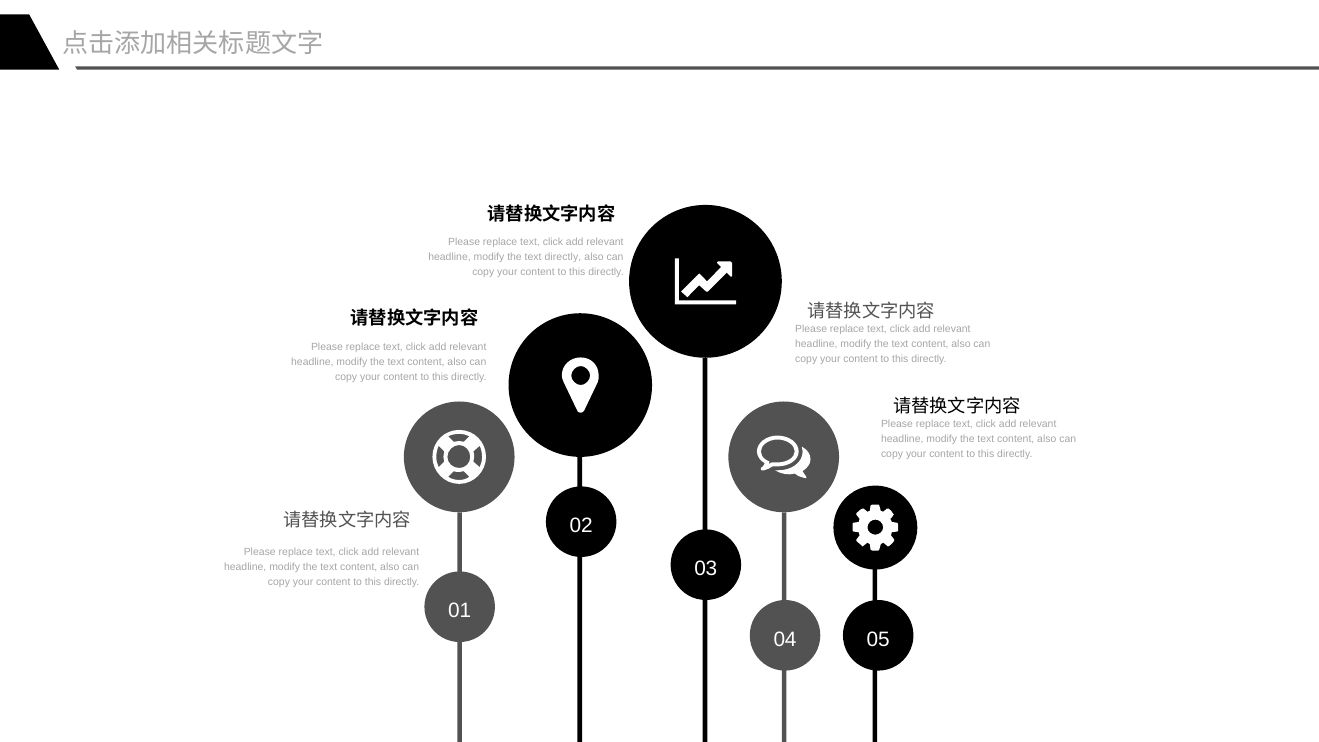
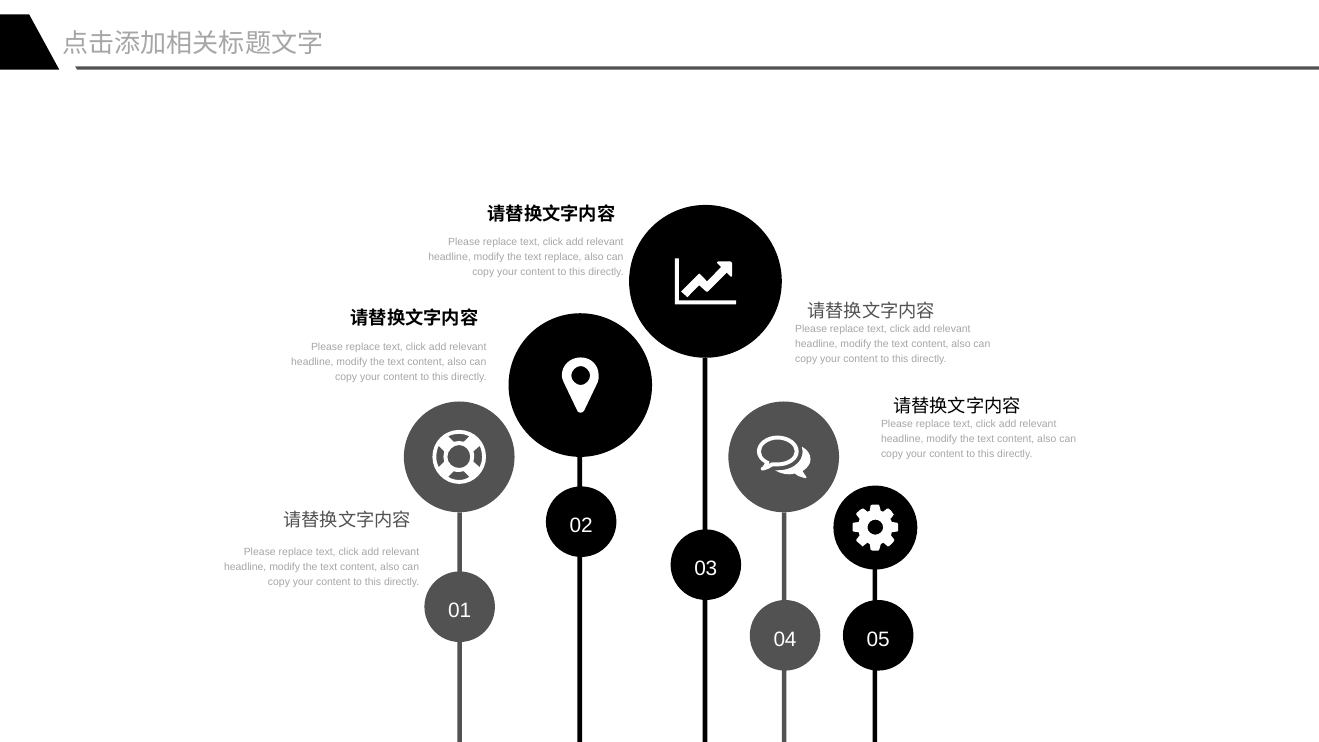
text directly: directly -> replace (563, 257)
